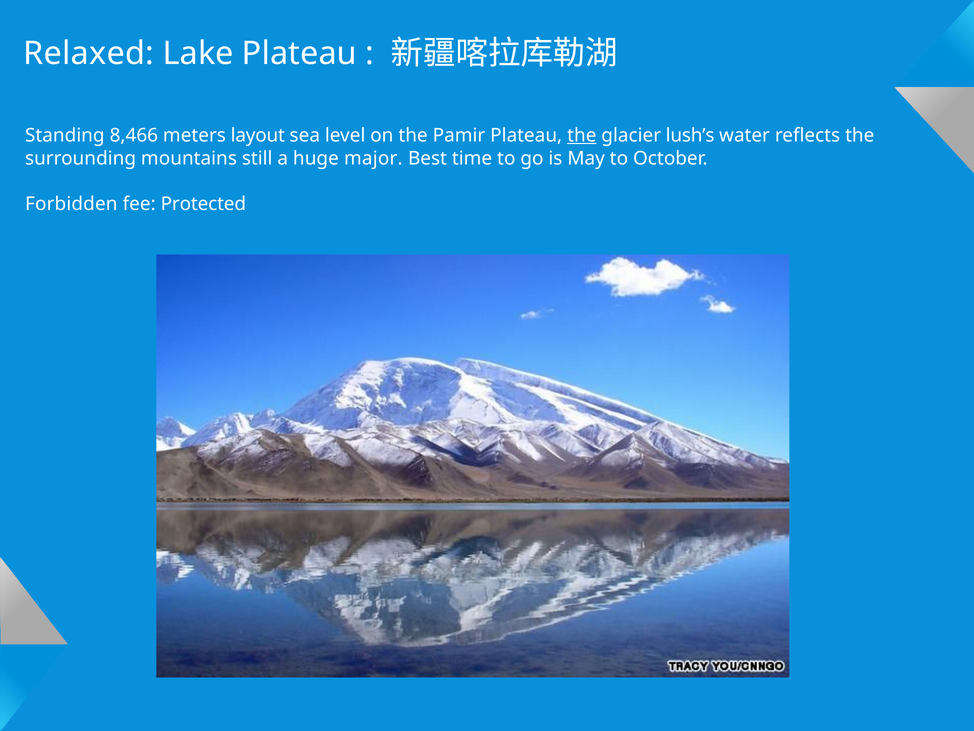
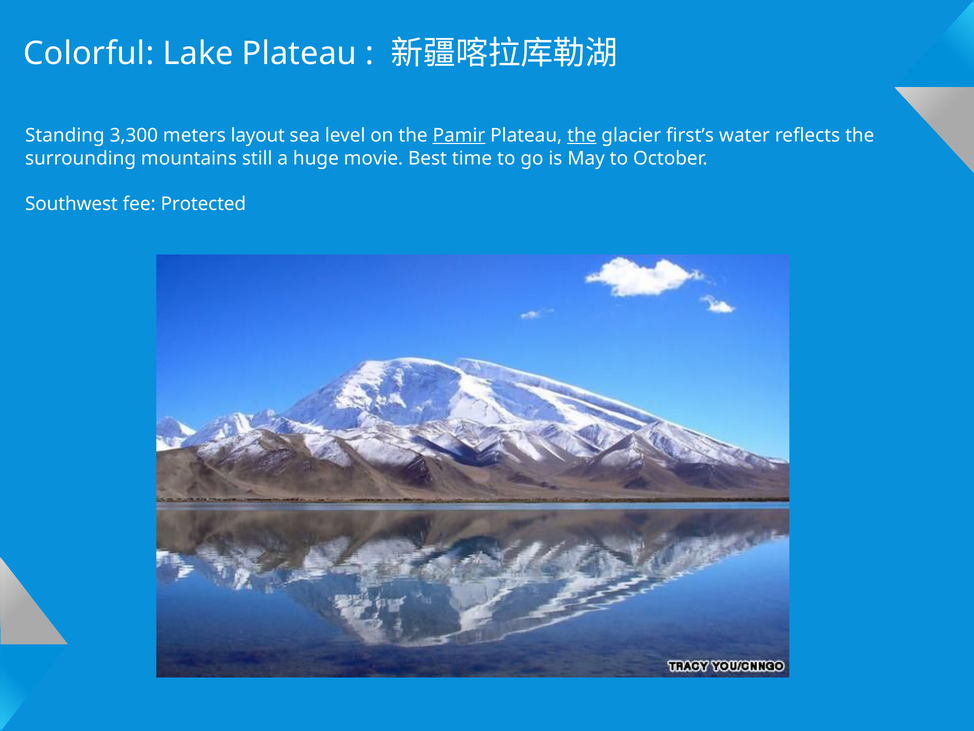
Relaxed: Relaxed -> Colorful (89, 54)
8,466: 8,466 -> 3,300 (134, 135)
Pamir underline: none -> present (459, 135)
lush’s: lush’s -> first’s (690, 135)
major: major -> movie (373, 158)
Forbidden: Forbidden -> Southwest (71, 204)
